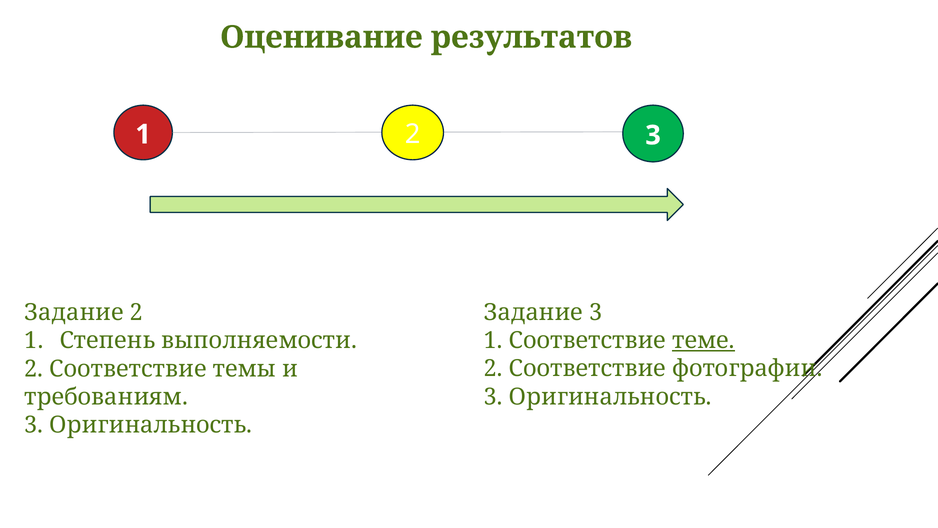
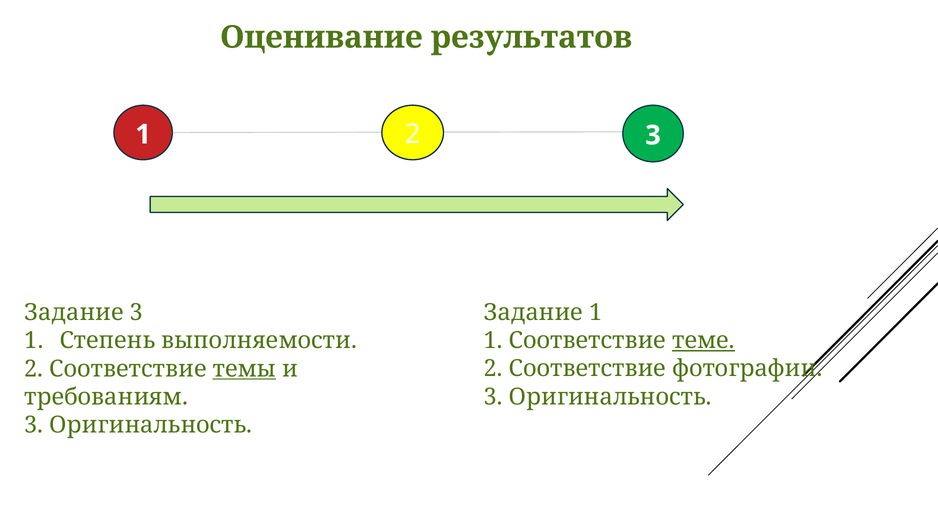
Задание 3: 3 -> 1 (596, 312)
Задание 2: 2 -> 3 (136, 312)
темы underline: none -> present (244, 369)
